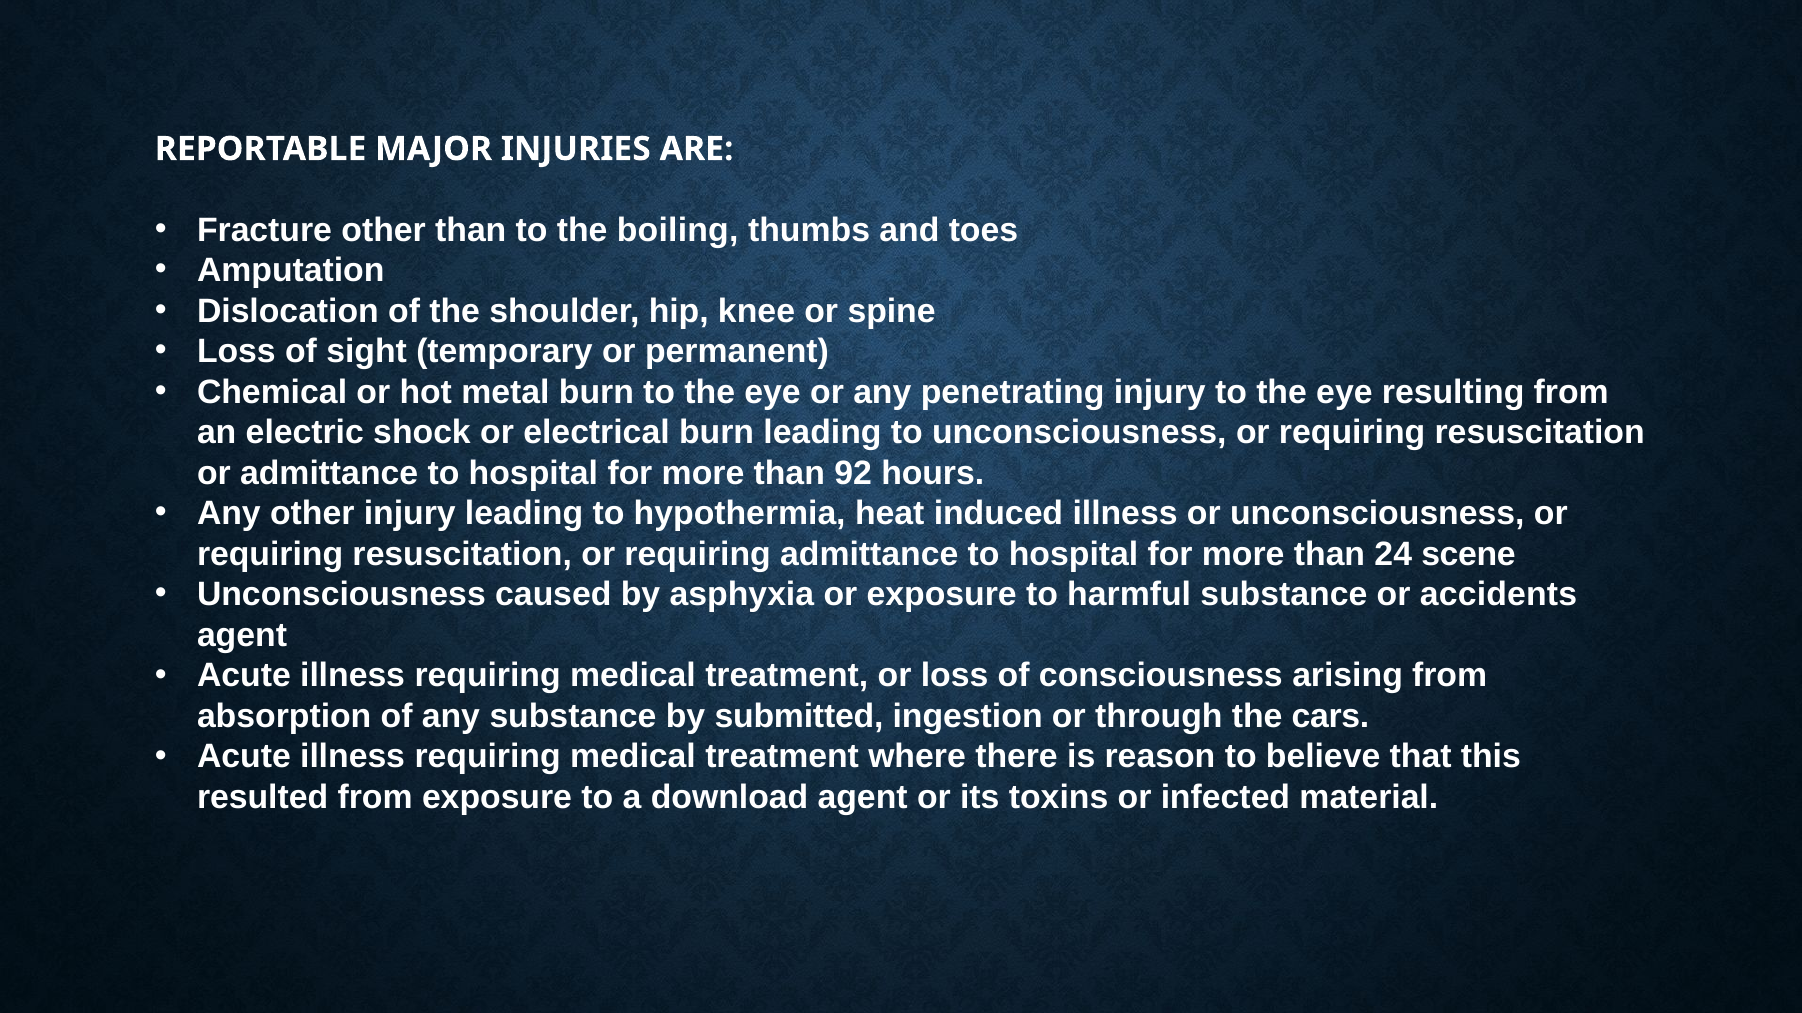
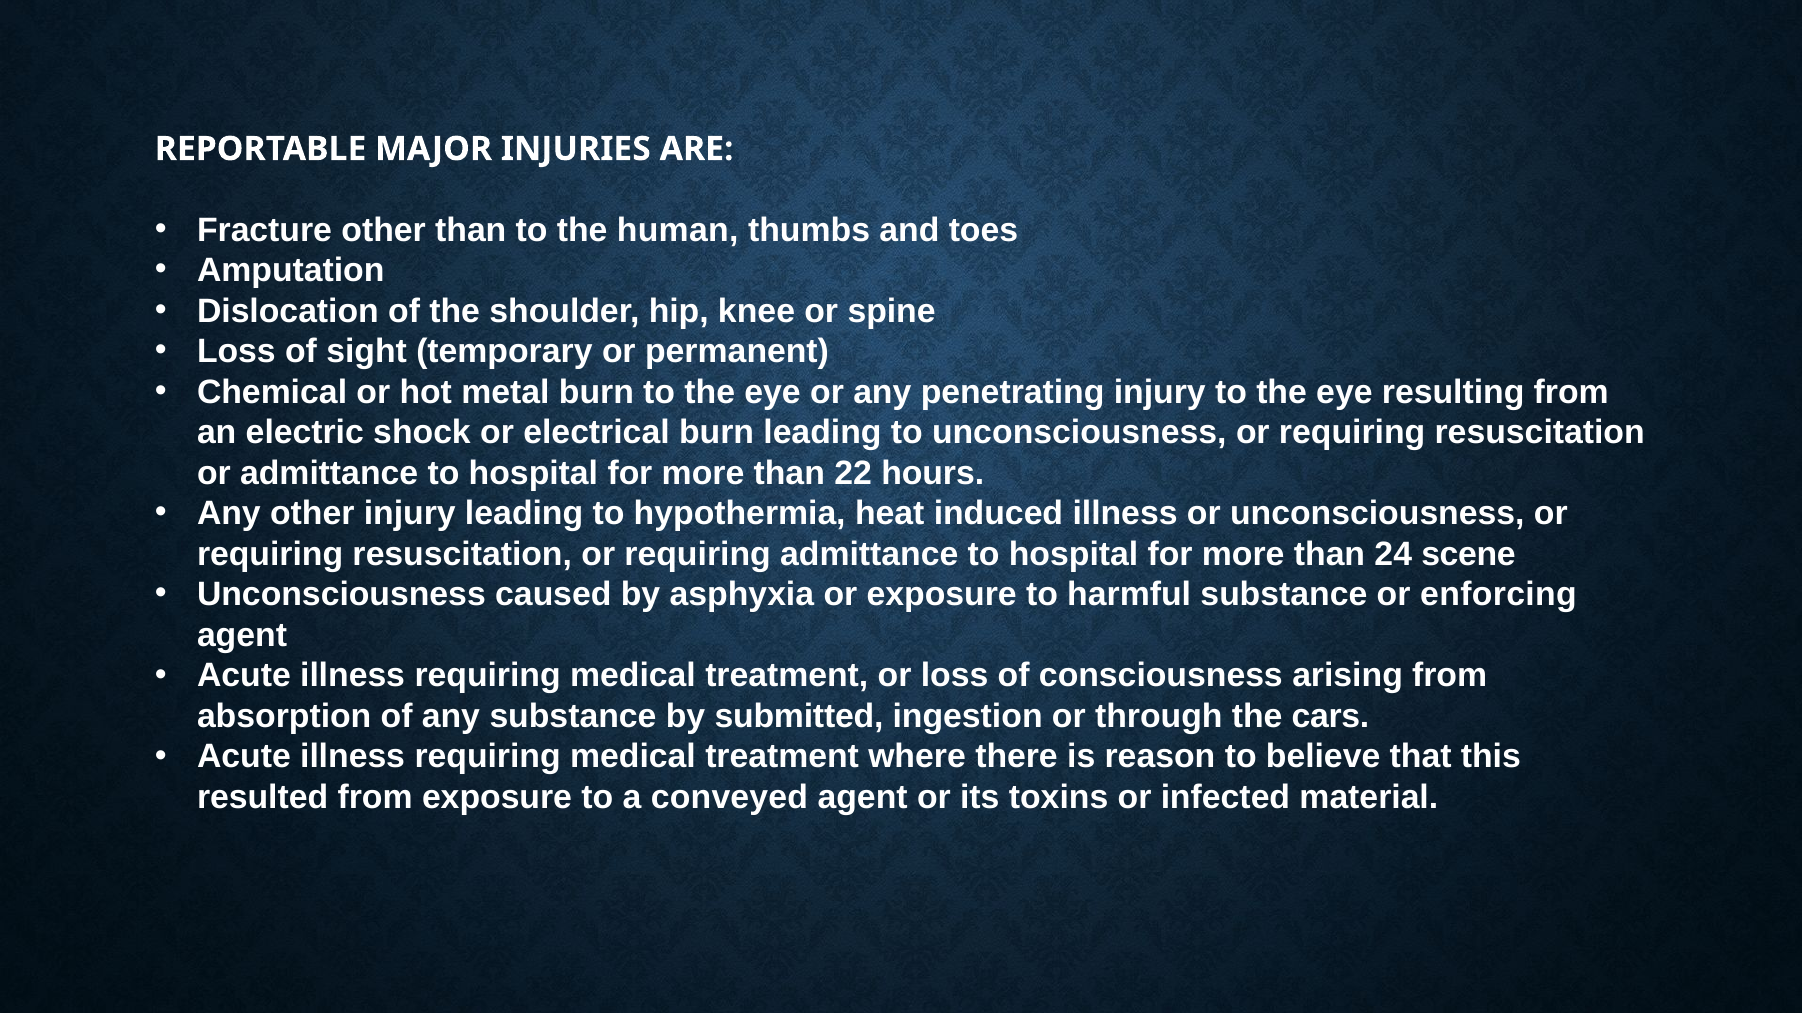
boiling: boiling -> human (678, 230)
92: 92 -> 22 (853, 473)
accidents: accidents -> enforcing (1498, 595)
download: download -> conveyed (729, 798)
